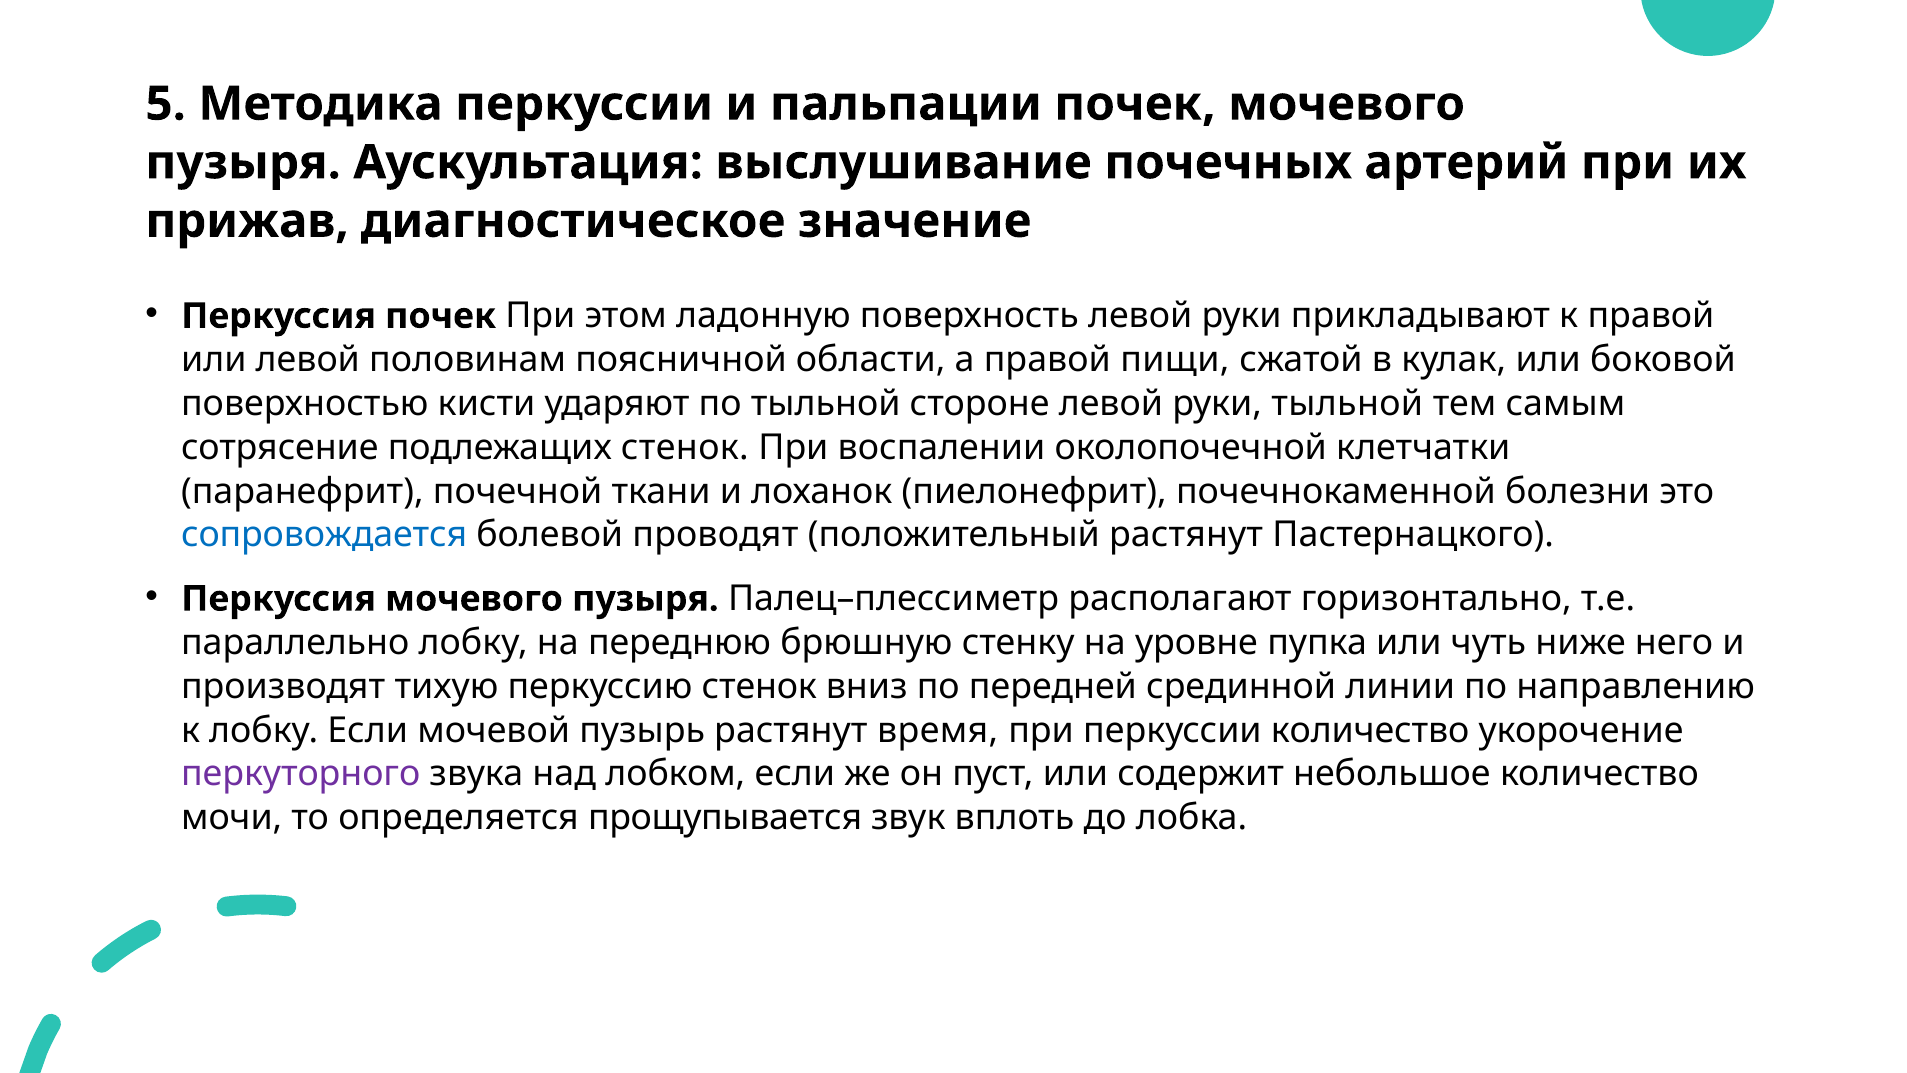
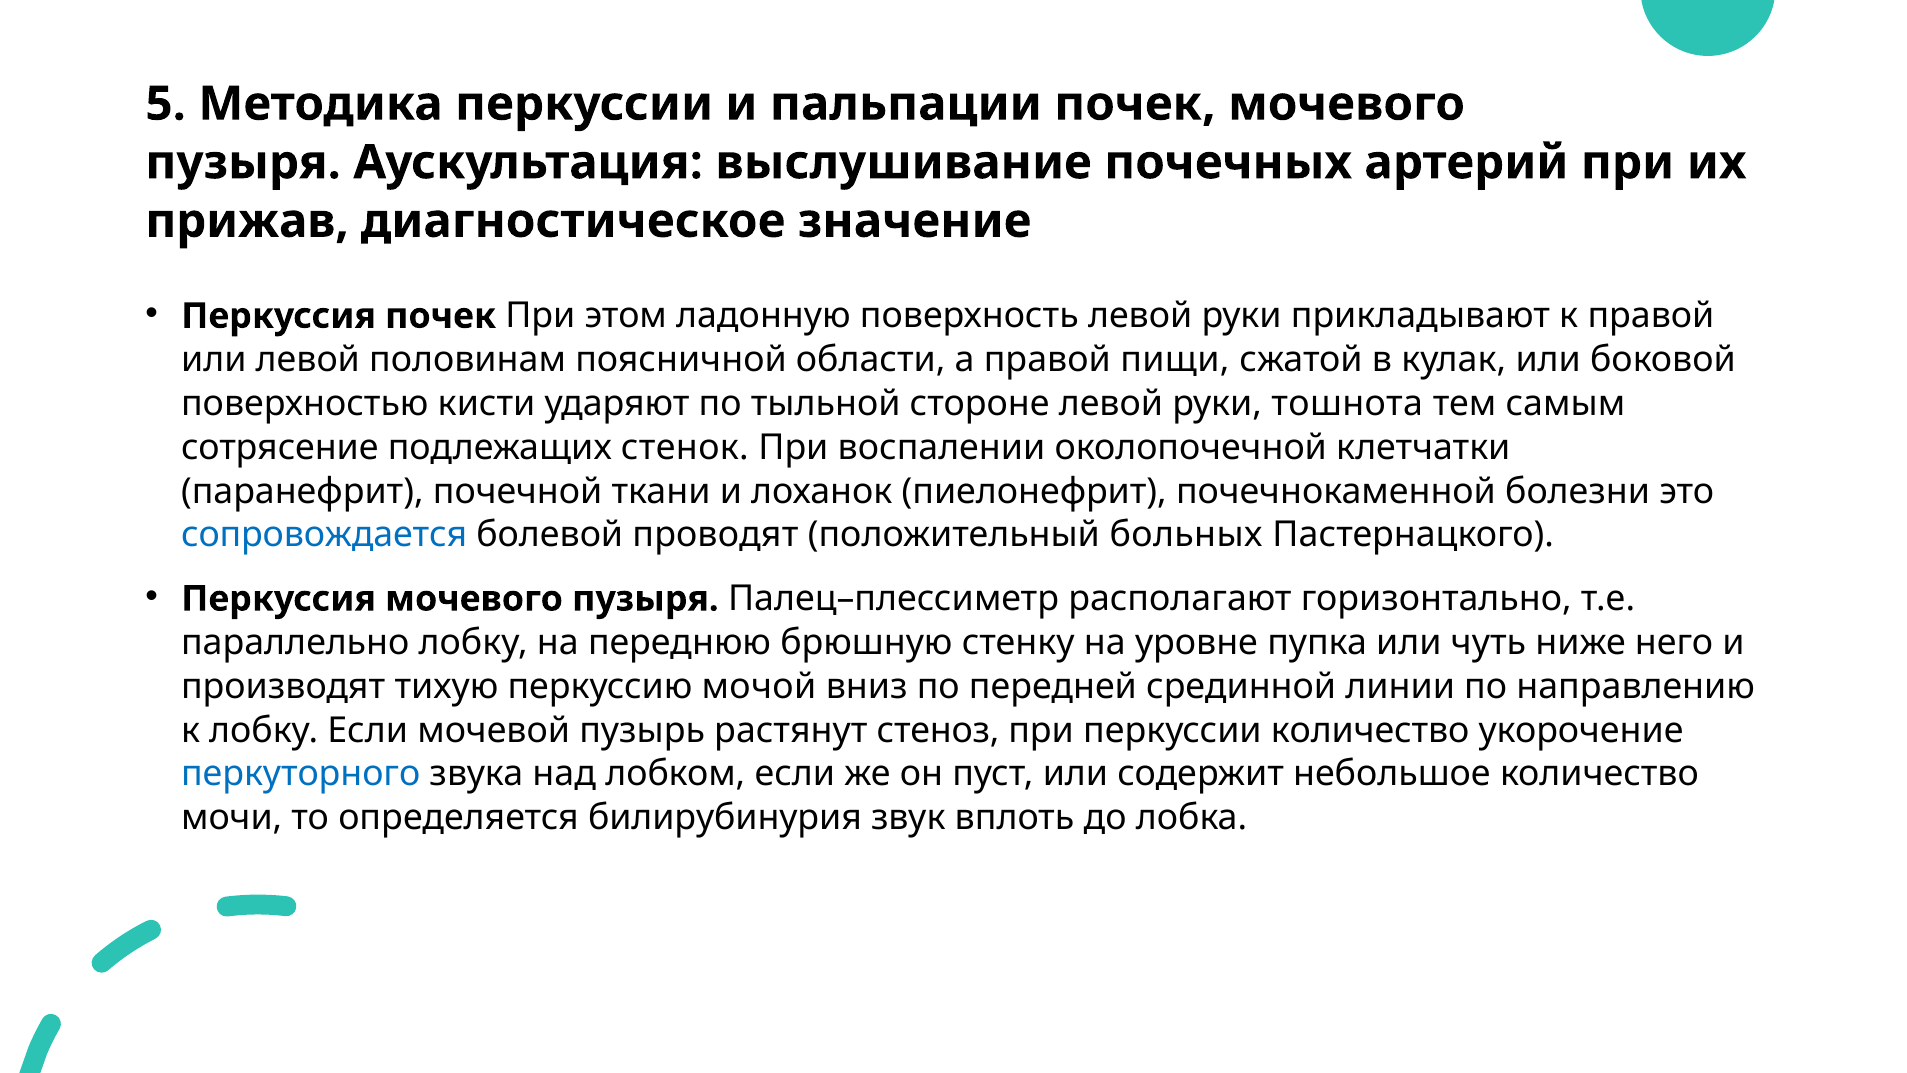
руки тыльной: тыльной -> тошнота (1347, 404)
положительный растянут: растянут -> больных (1186, 535)
перкуссию стенок: стенок -> мочой (759, 686)
время: время -> стеноз (938, 730)
перкуторного colour: purple -> blue (301, 774)
прощупывается: прощупывается -> билирубинурия (725, 818)
